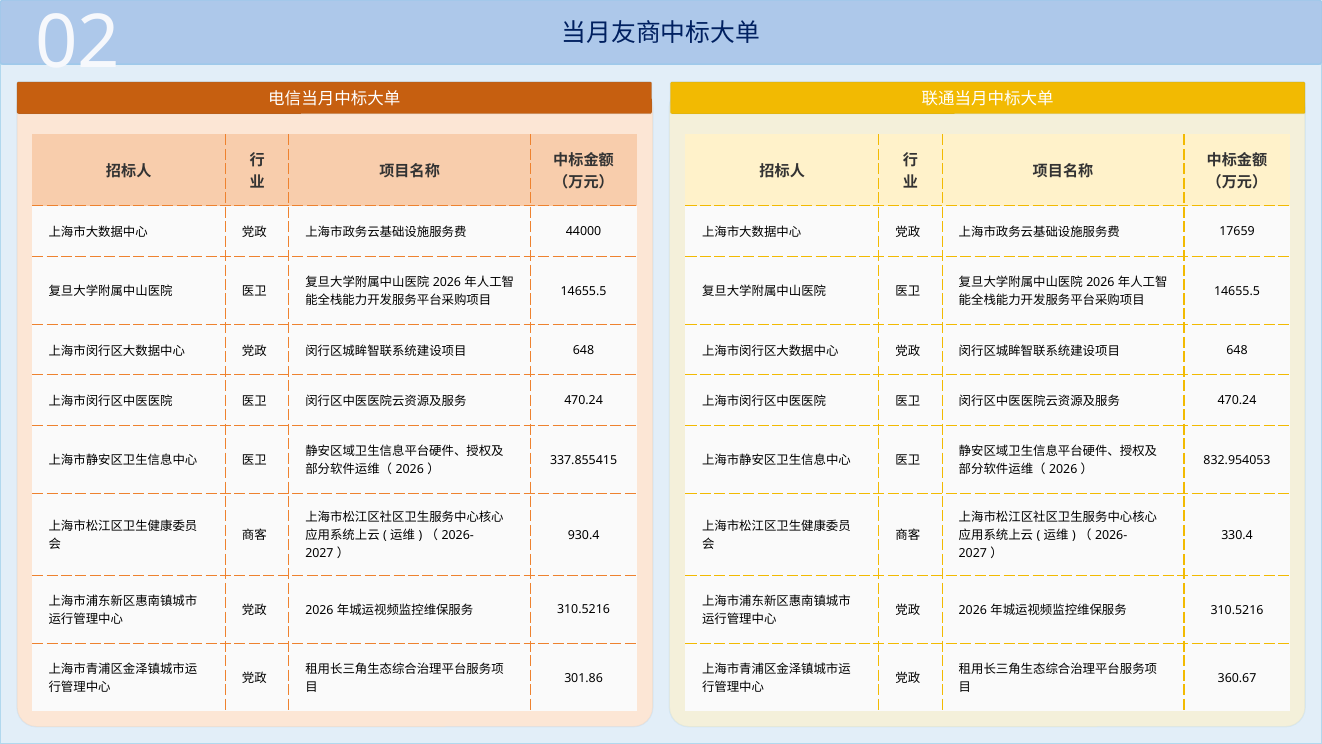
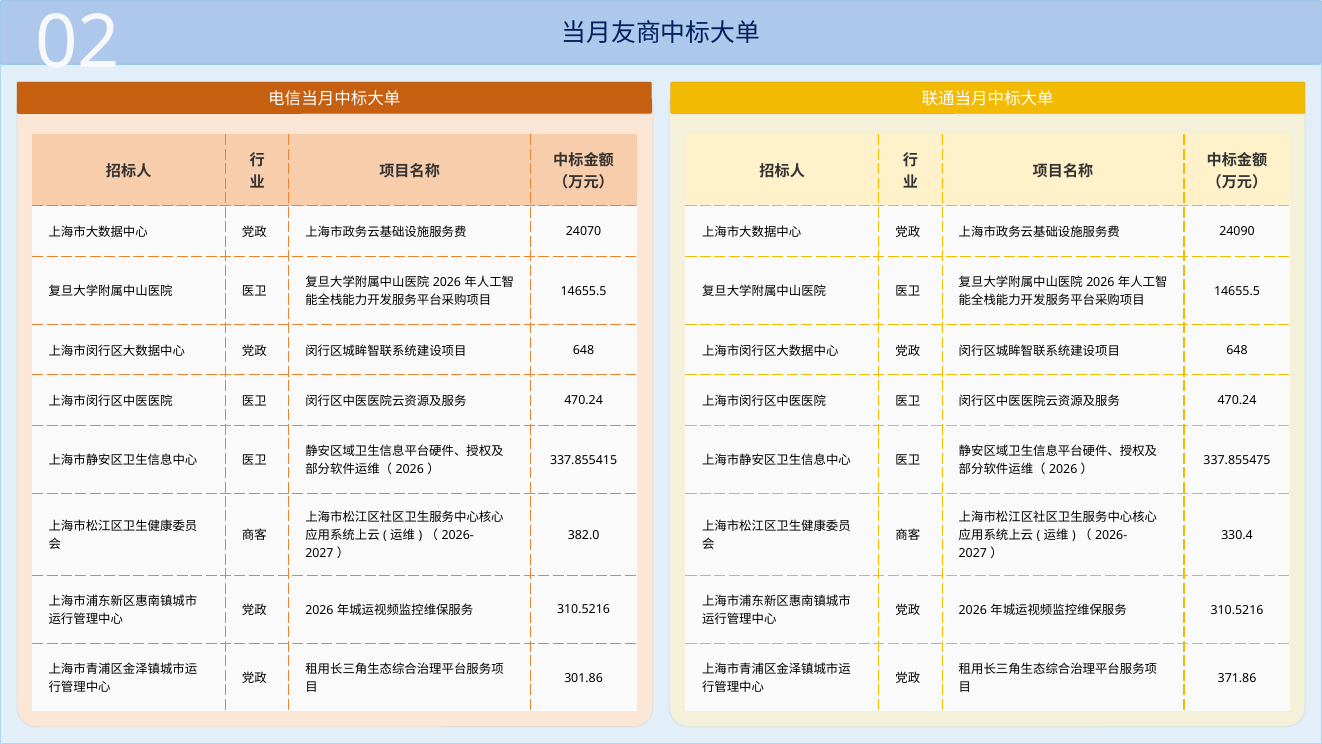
44000: 44000 -> 24070 (584, 232)
17659: 17659 -> 24090 (1237, 232)
832.954053: 832.954053 -> 337.855475 (1237, 460)
930.4: 930.4 -> 382.0 (584, 535)
360.67: 360.67 -> 371.86 (1237, 678)
